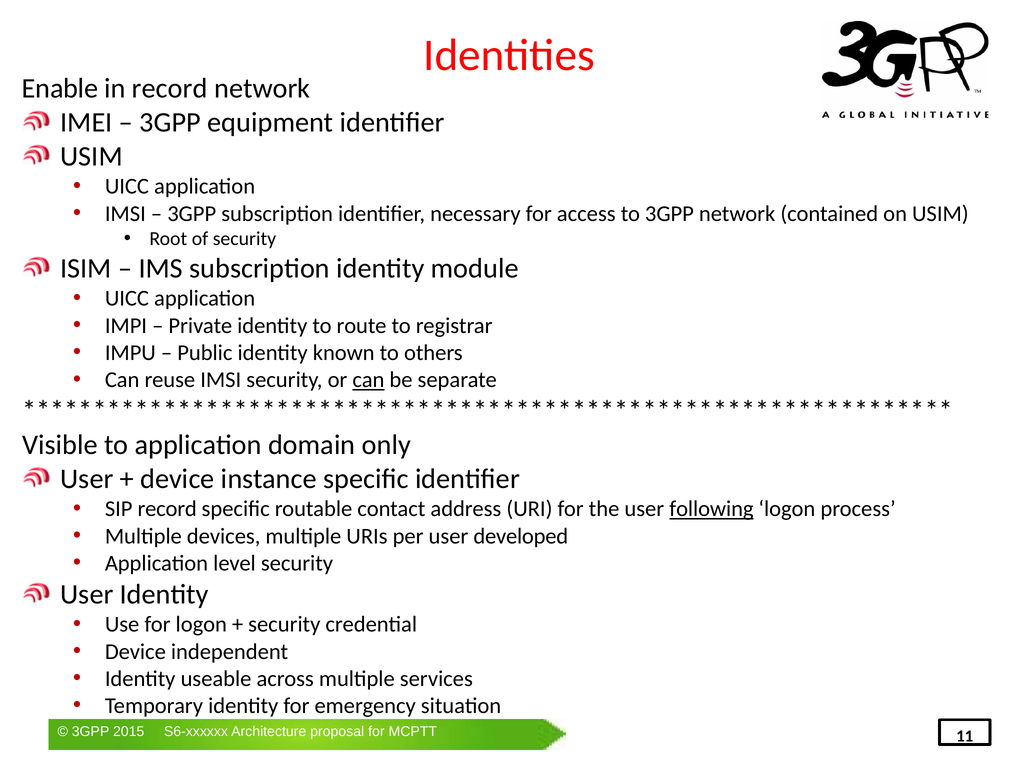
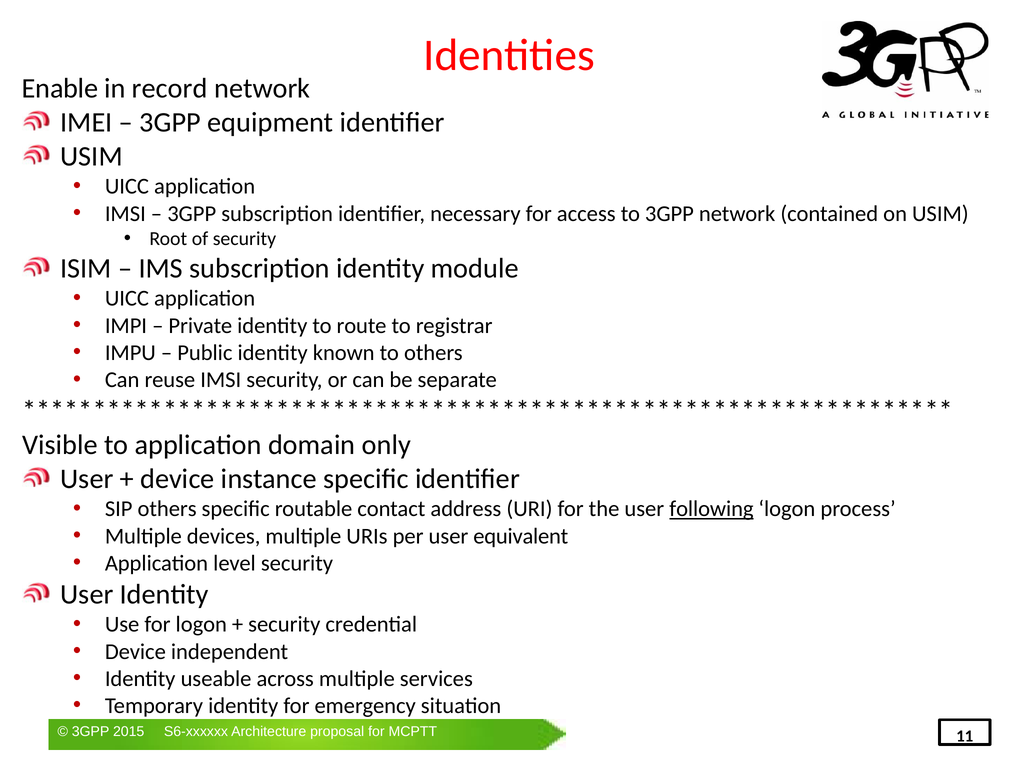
can underline: present -> none (368, 380)
SIP record: record -> others (167, 509)
developed: developed -> equivalent (521, 536)
